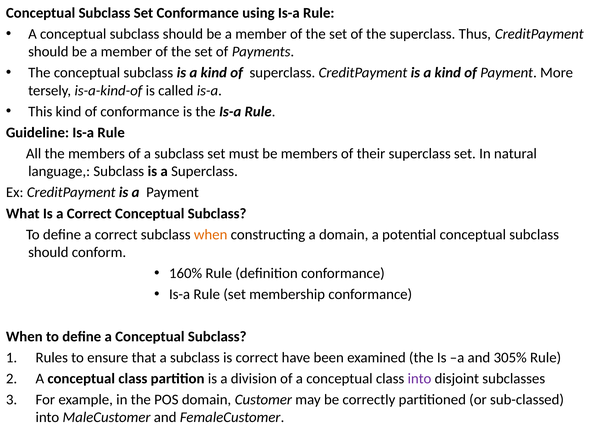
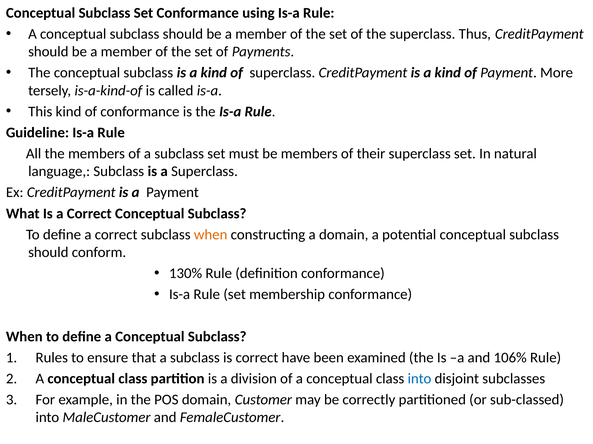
160%: 160% -> 130% (186, 274)
305%: 305% -> 106% (510, 358)
into colour: purple -> blue (420, 379)
